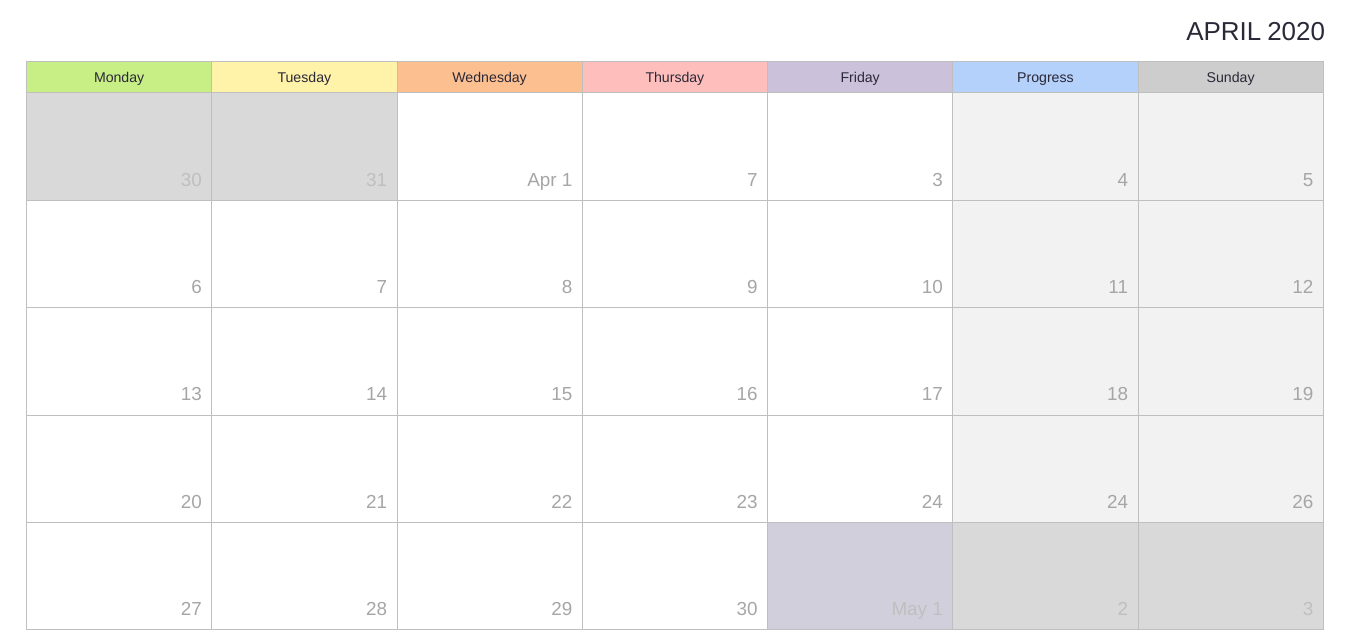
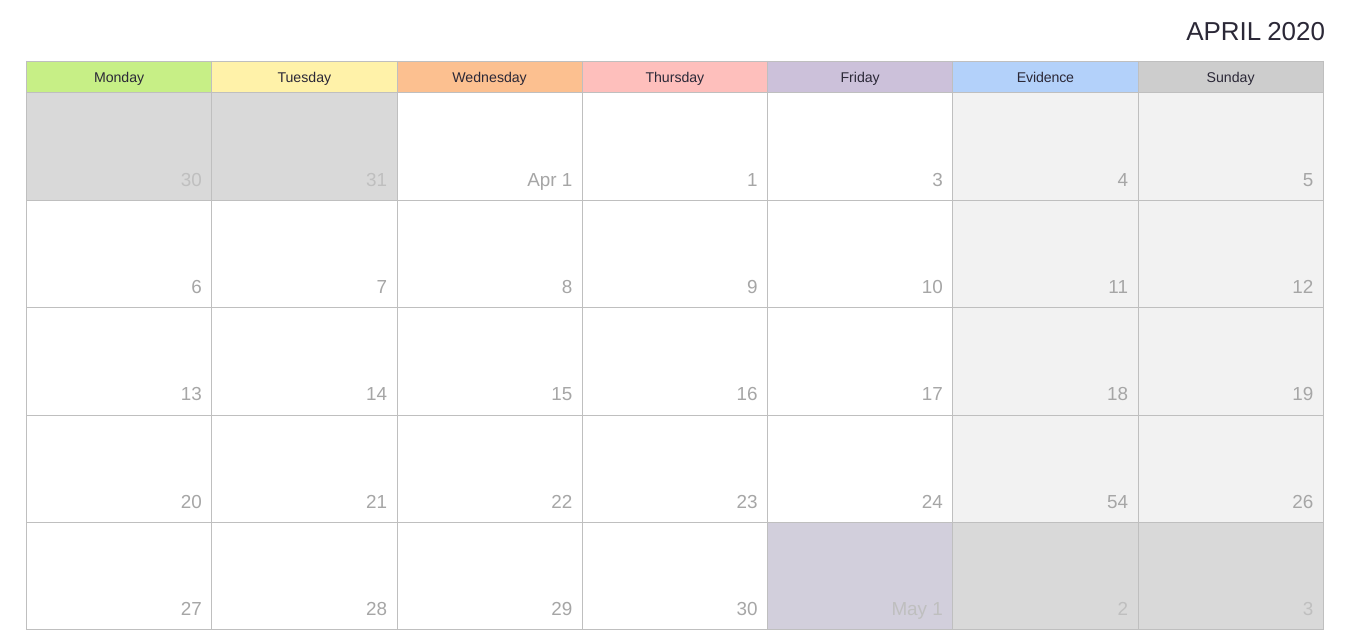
Progress: Progress -> Evidence (1046, 77)
1 7: 7 -> 1 (752, 180)
24 24: 24 -> 54 (1118, 502)
